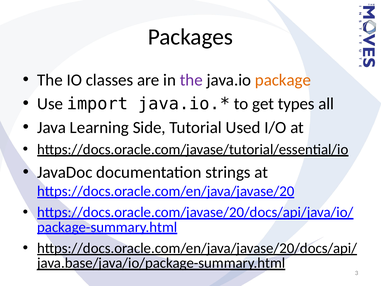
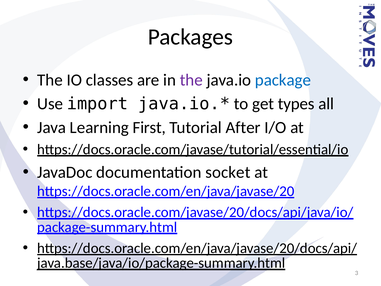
package colour: orange -> blue (283, 80)
Side: Side -> First (149, 127)
Used: Used -> After (243, 127)
strings: strings -> socket (228, 172)
